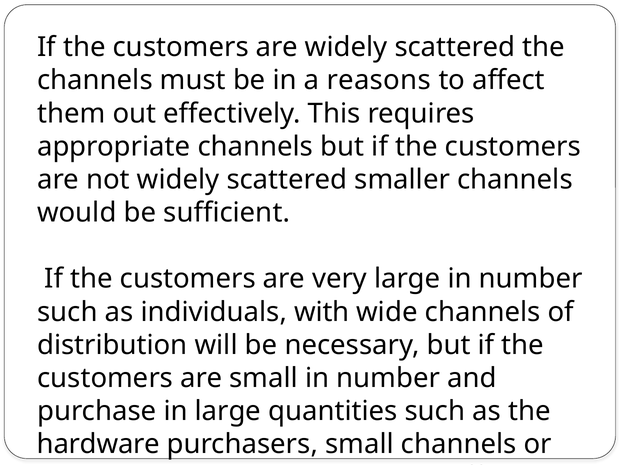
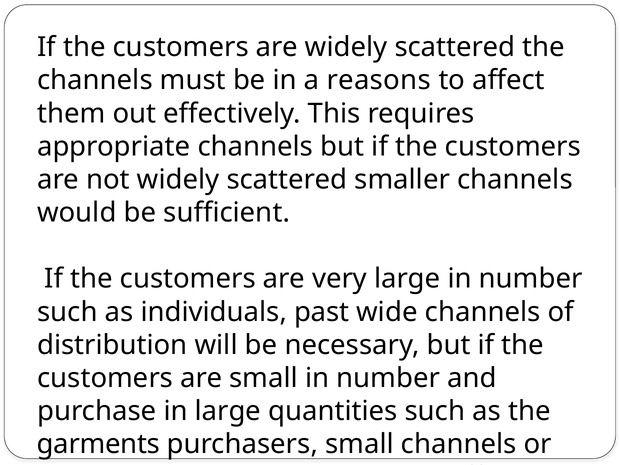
with: with -> past (322, 312)
hardware: hardware -> garments (98, 444)
